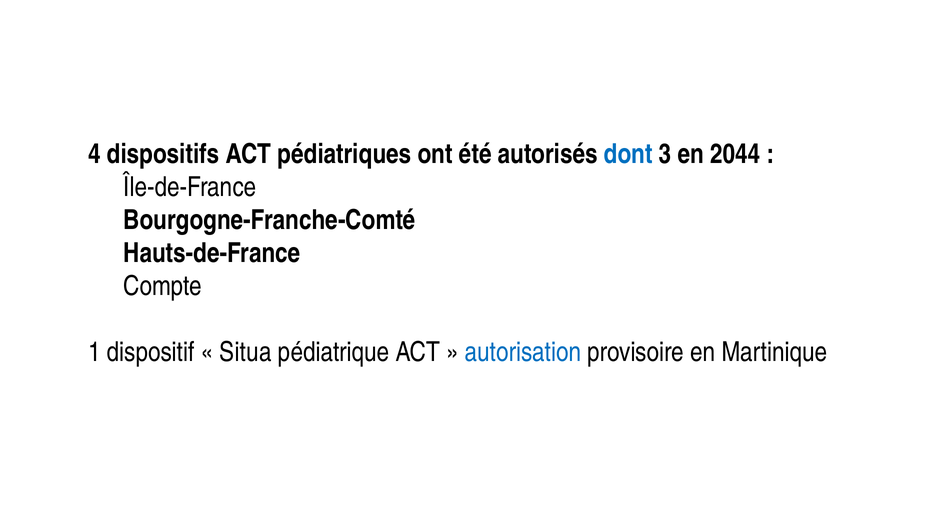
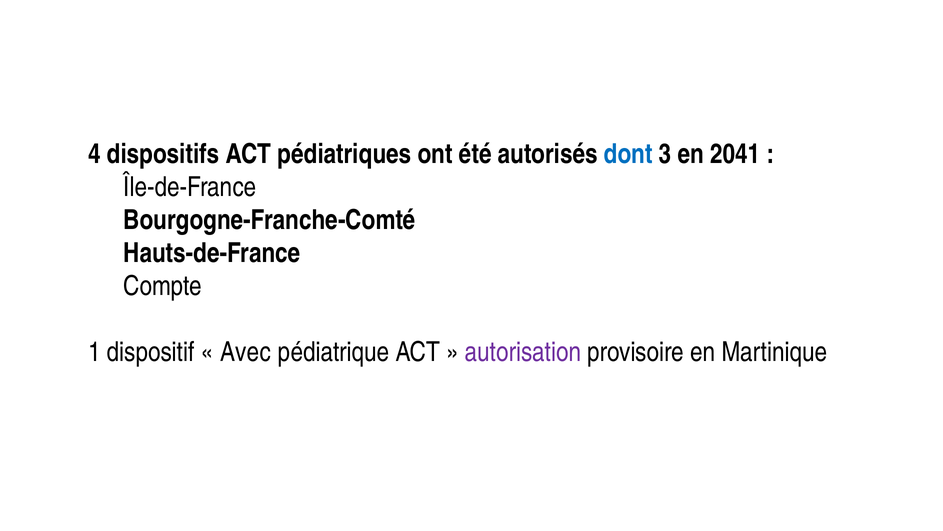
2044: 2044 -> 2041 (735, 154)
Situa: Situa -> Avec (245, 352)
autorisation colour: blue -> purple (523, 352)
